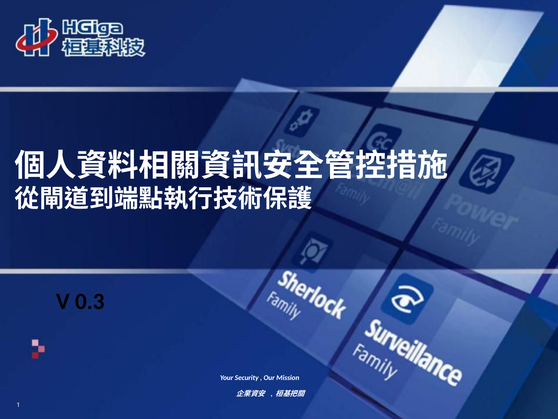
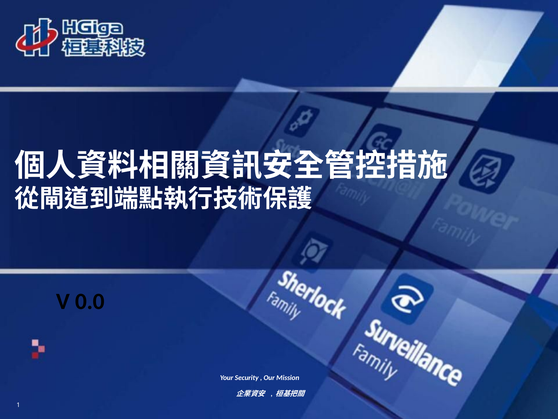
0.3: 0.3 -> 0.0 (90, 301)
